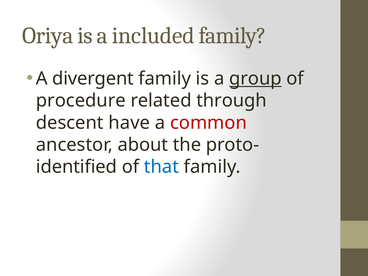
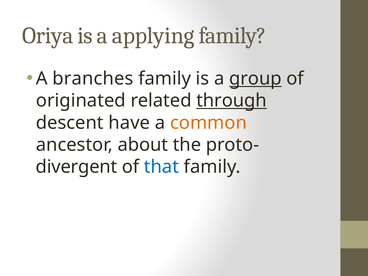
included: included -> applying (153, 36)
divergent: divergent -> branches (93, 79)
procedure: procedure -> originated (81, 101)
through underline: none -> present (232, 101)
common colour: red -> orange (209, 123)
identified: identified -> divergent (77, 167)
